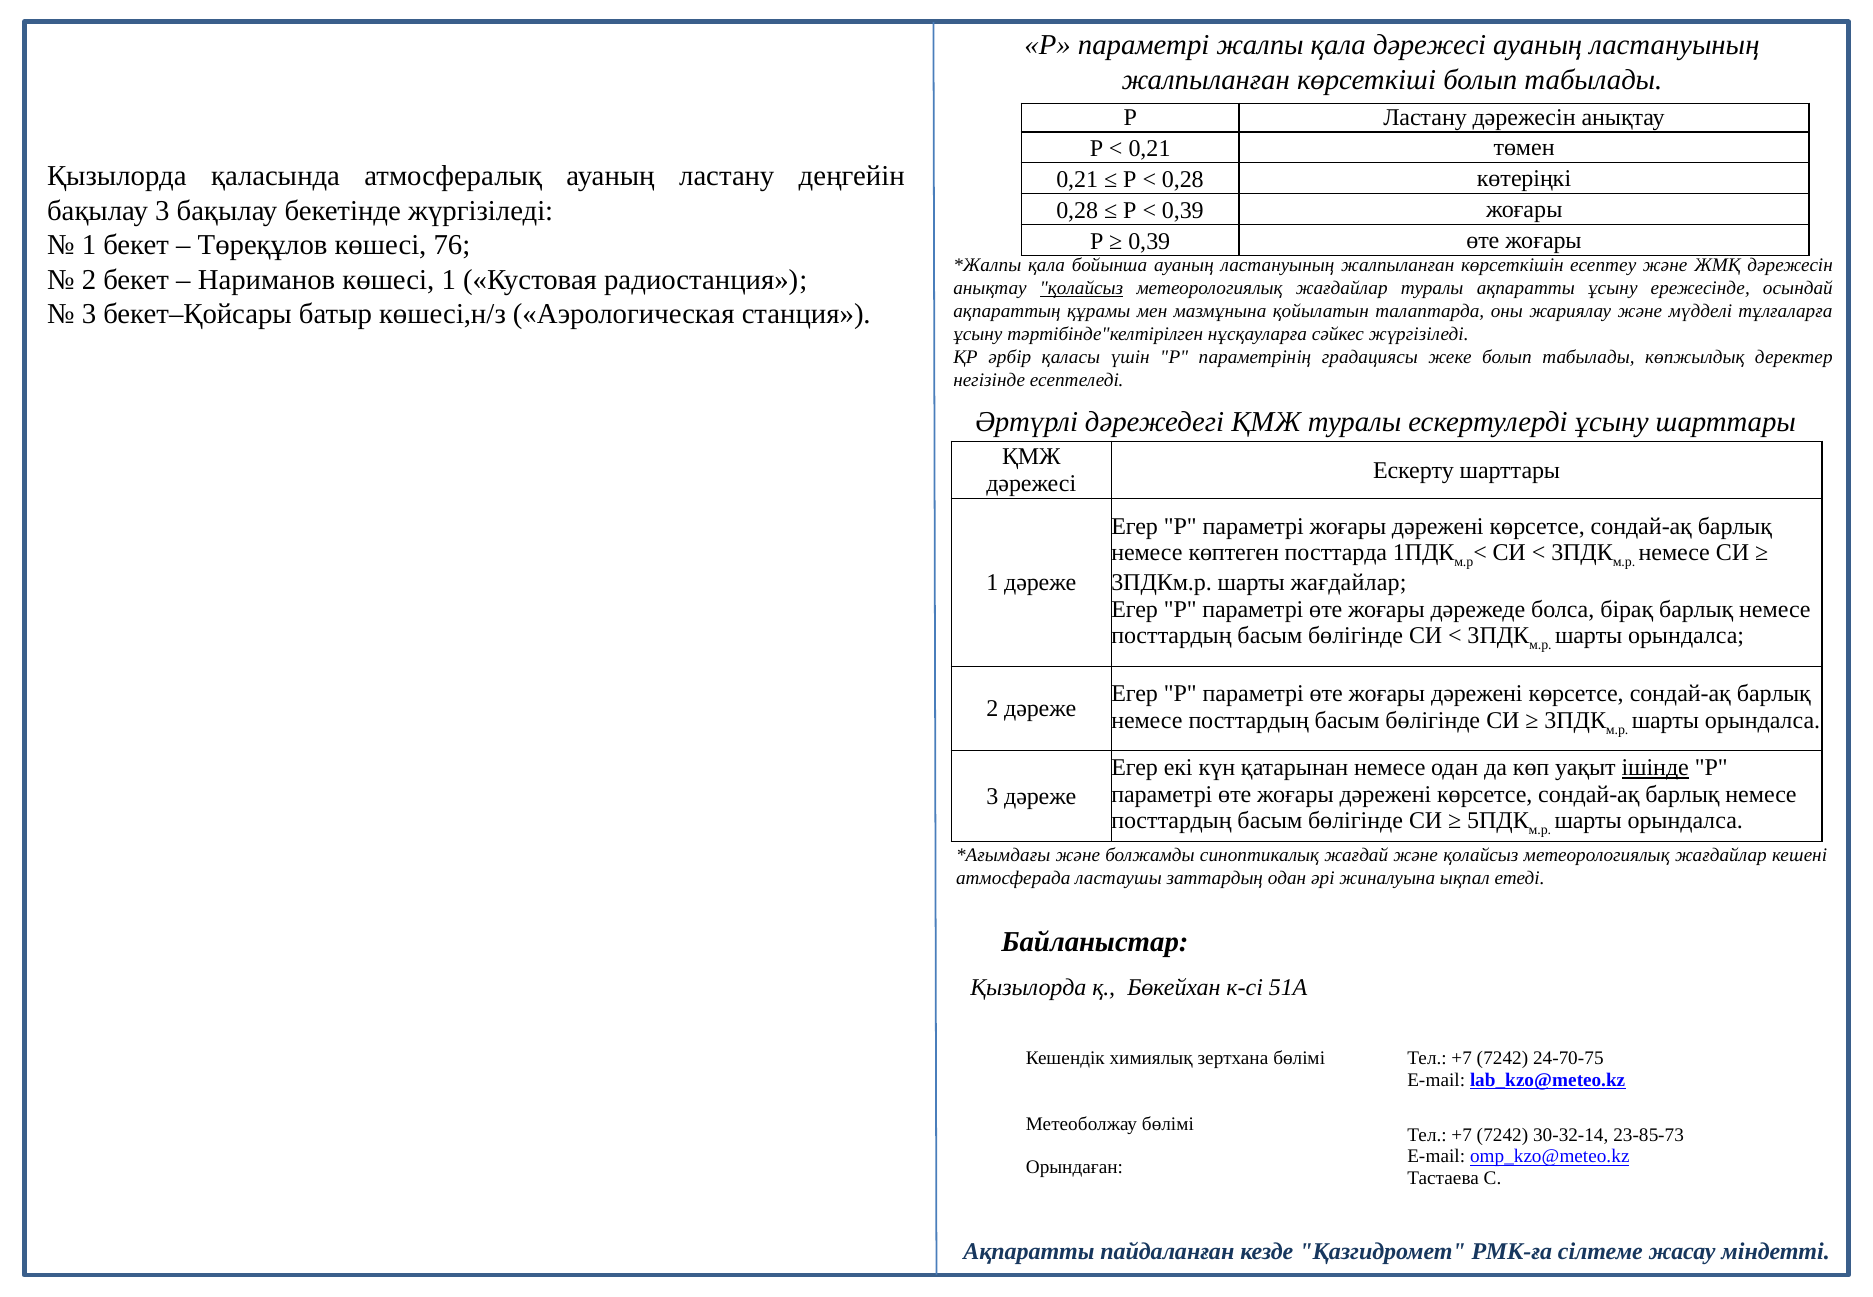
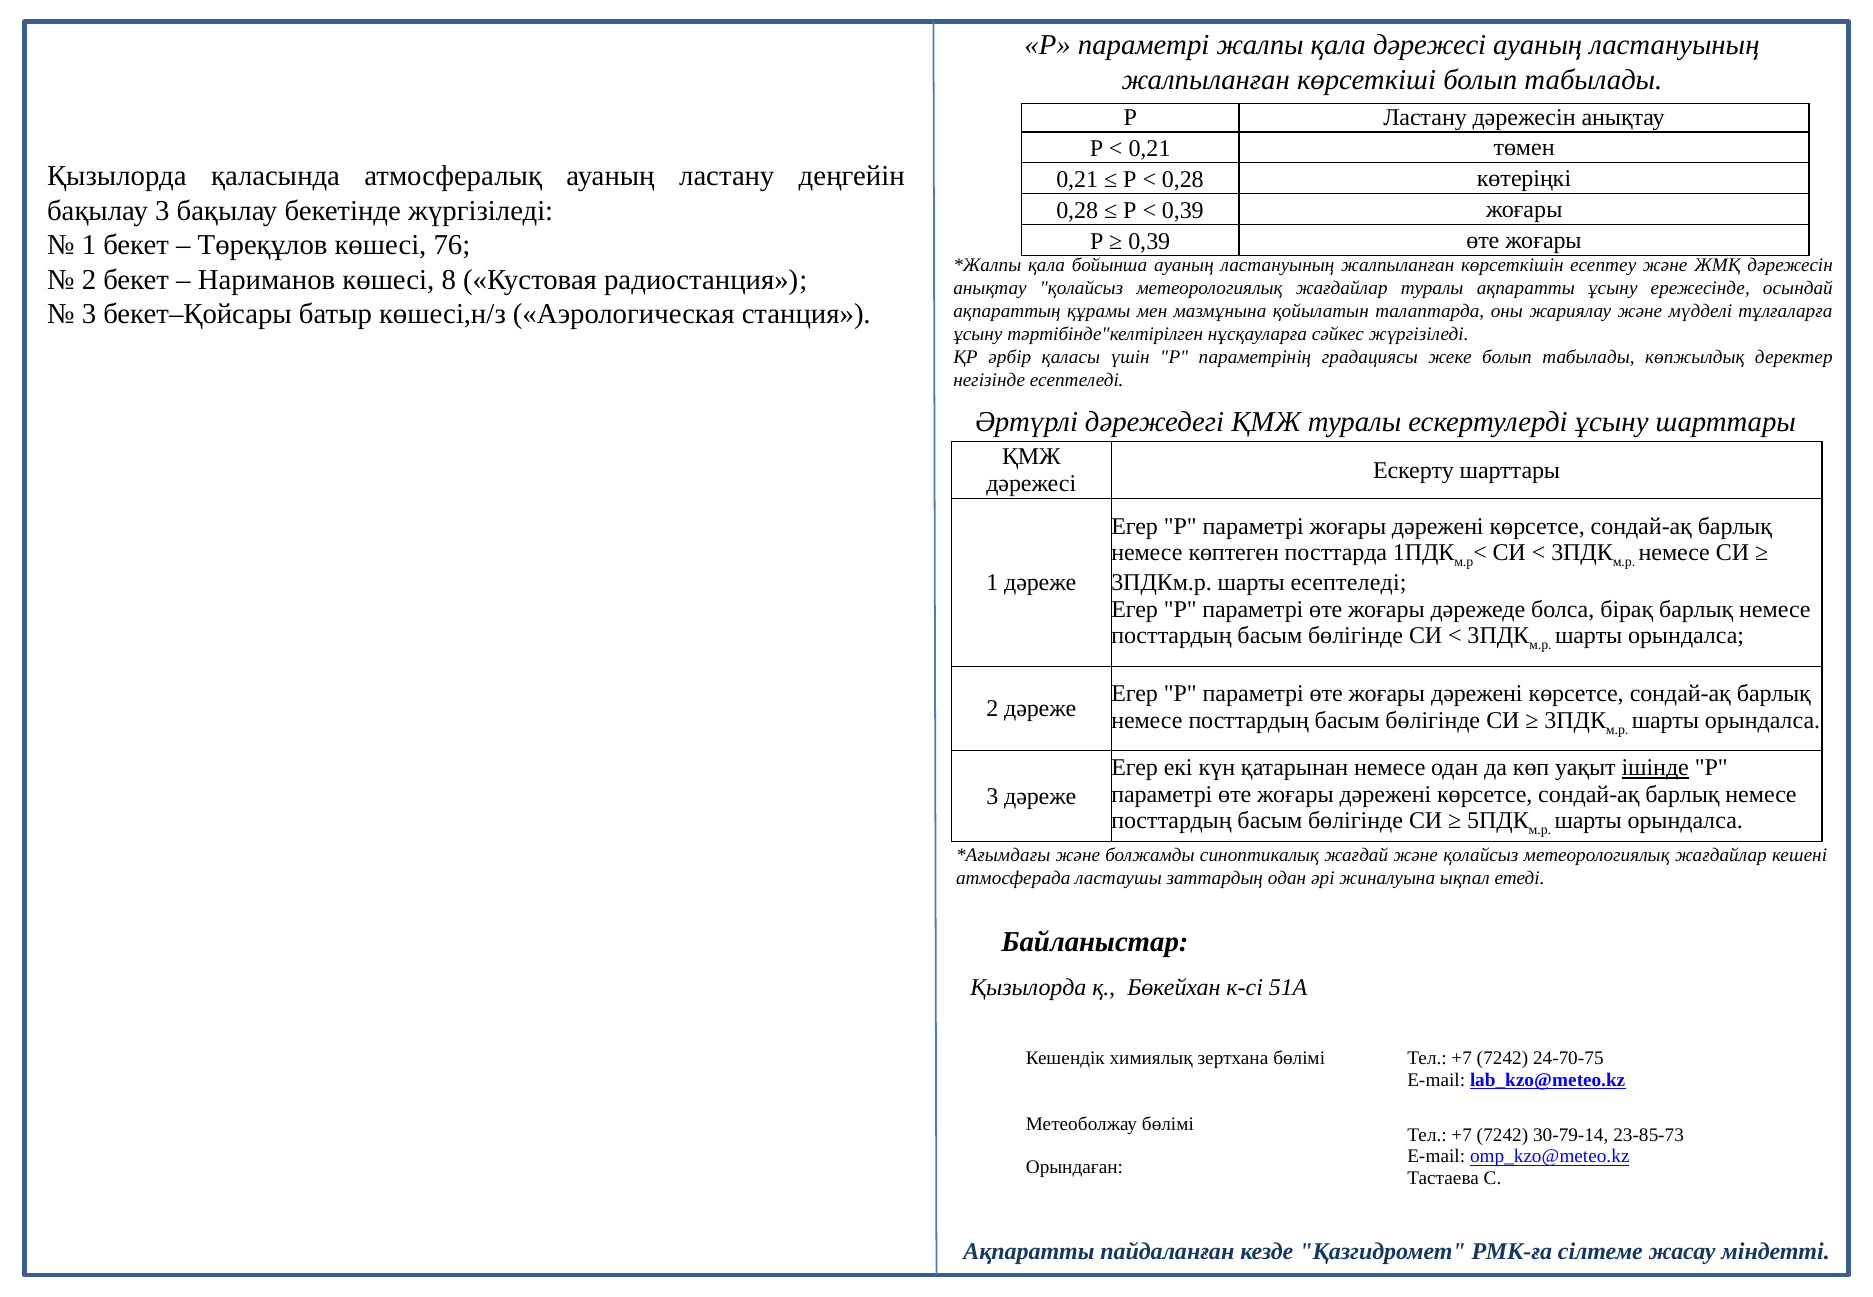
көшесі 1: 1 -> 8 (449, 280)
қолайсыз underline: present -> none (1081, 289)
шарты жағдайлар: жағдайлар -> есептеледі (1349, 583)
30-32-14: 30-32-14 -> 30-79-14 (1571, 1135)
